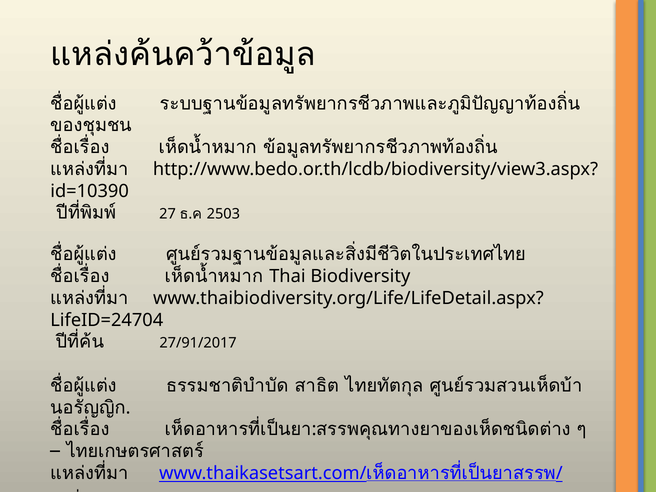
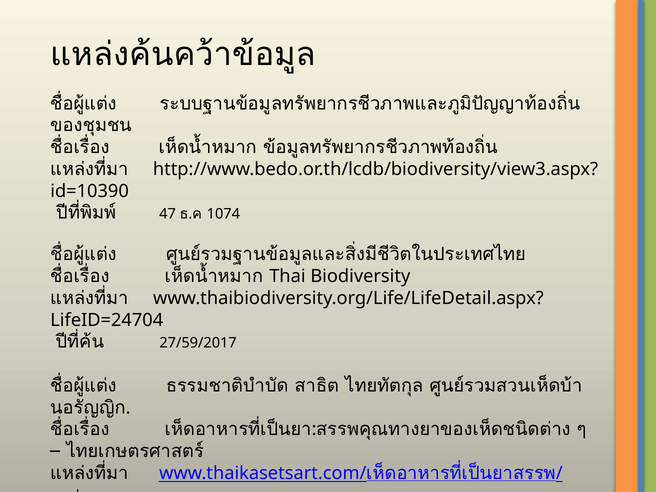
27: 27 -> 47 (168, 214)
2503: 2503 -> 1074 (223, 214)
27/91/2017: 27/91/2017 -> 27/59/2017 (198, 343)
